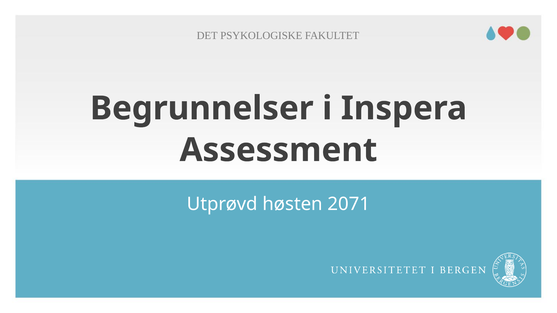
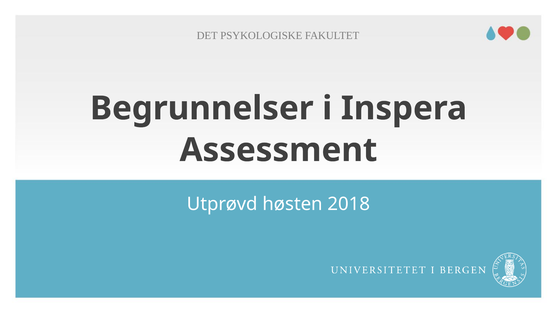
2071: 2071 -> 2018 (349, 204)
